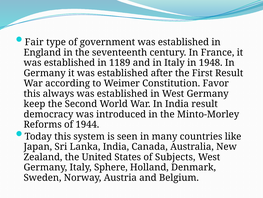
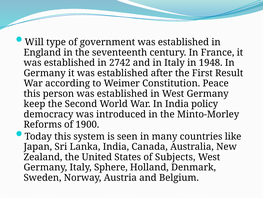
Fair: Fair -> Will (34, 42)
1189: 1189 -> 2742 (120, 63)
Favor: Favor -> Peace (216, 83)
always: always -> person (58, 93)
India result: result -> policy (205, 104)
1944: 1944 -> 1900 (87, 124)
